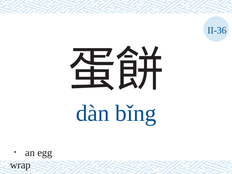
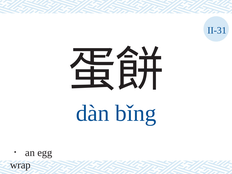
II-36: II-36 -> II-31 (217, 30)
